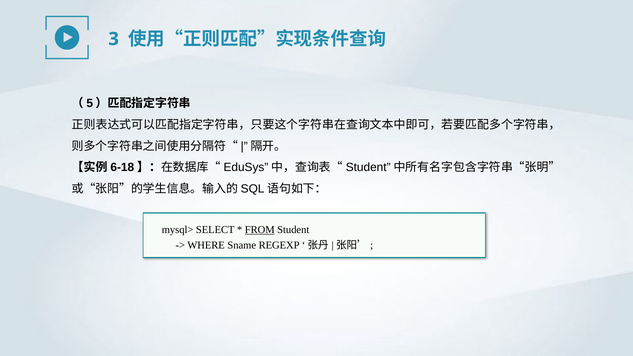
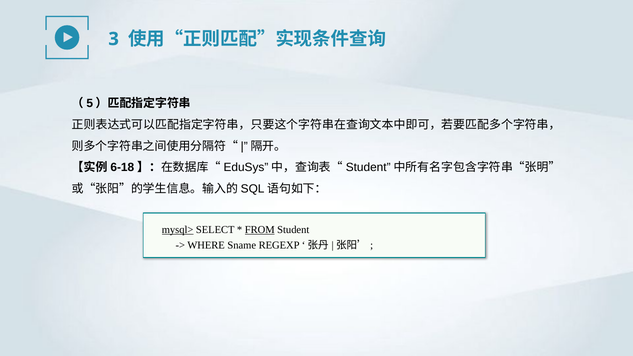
mysql> underline: none -> present (178, 230)
